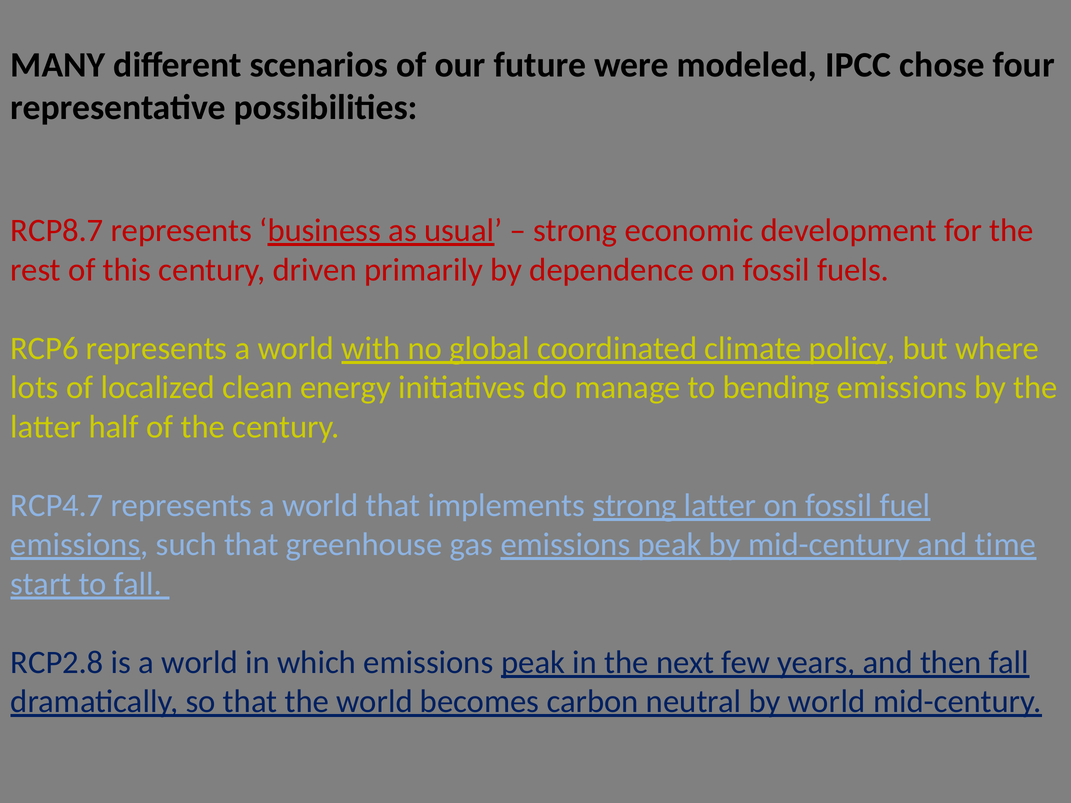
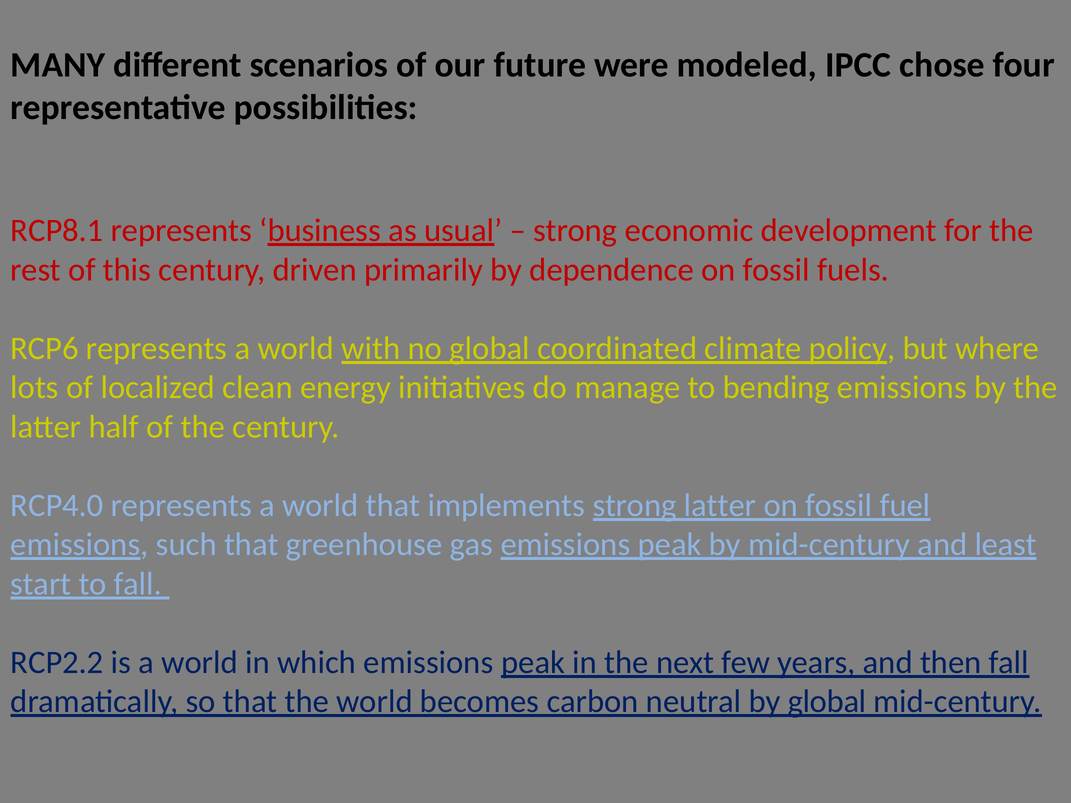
RCP8.7: RCP8.7 -> RCP8.1 (57, 231)
RCP4.7: RCP4.7 -> RCP4.0 (57, 505)
time: time -> least (1006, 545)
RCP2.8: RCP2.8 -> RCP2.2 (57, 662)
by world: world -> global (827, 702)
